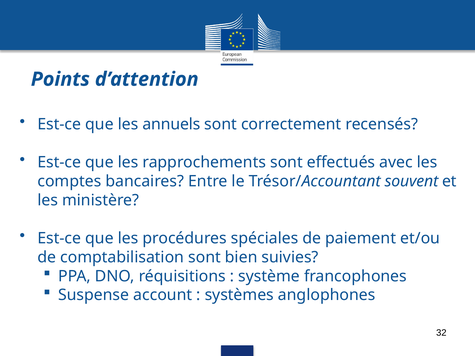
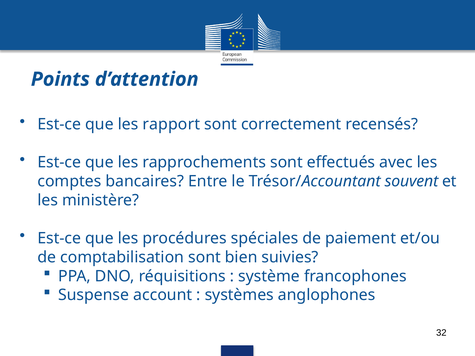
annuels: annuels -> rapport (171, 124)
